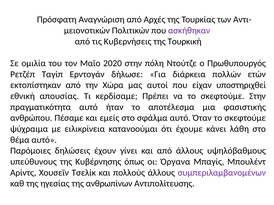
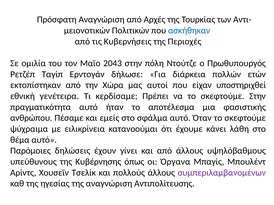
ασκήθηκαν colour: purple -> blue (189, 31)
Τουρκική: Τουρκική -> Περιοχές (184, 42)
2020: 2020 -> 2043 (113, 63)
απουσίας: απουσίας -> γενέτειρα (59, 96)
της ανθρωπίνων: ανθρωπίνων -> αναγνώριση (109, 184)
